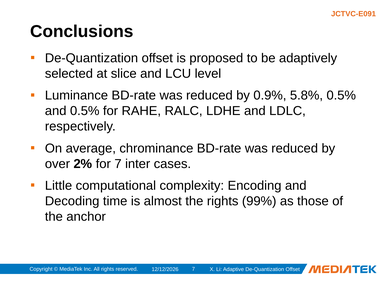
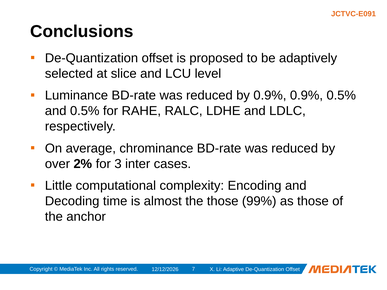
0.9% 5.8%: 5.8% -> 0.9% (306, 96)
for 7: 7 -> 3 (118, 164)
the rights: rights -> those (223, 201)
